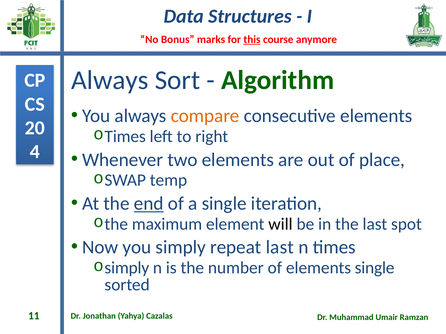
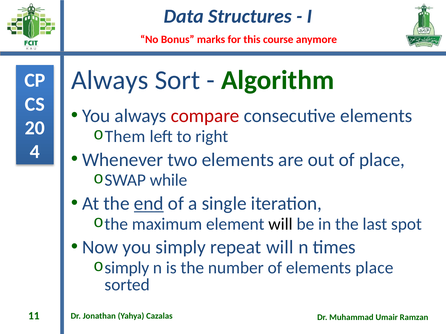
this underline: present -> none (252, 40)
compare colour: orange -> red (205, 116)
Times: Times -> Them (125, 137)
temp: temp -> while (169, 181)
repeat last: last -> will (280, 248)
elements single: single -> place (374, 268)
